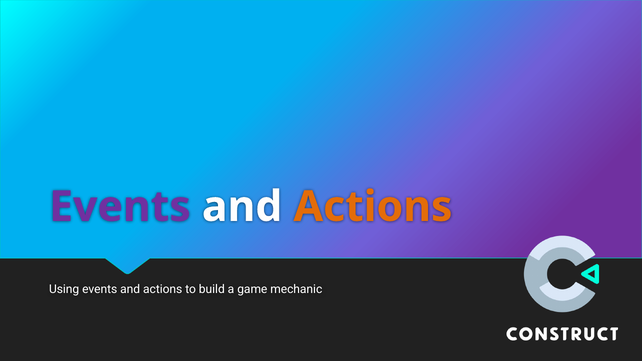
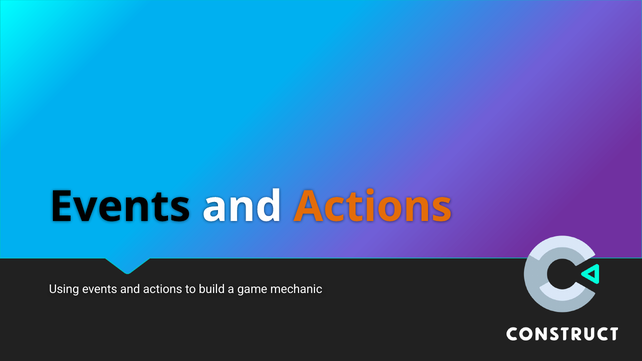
Events colour: purple -> black (120, 207)
